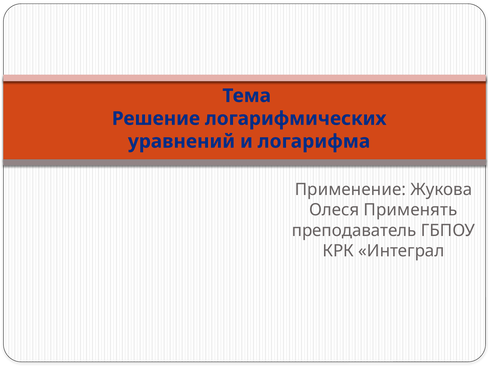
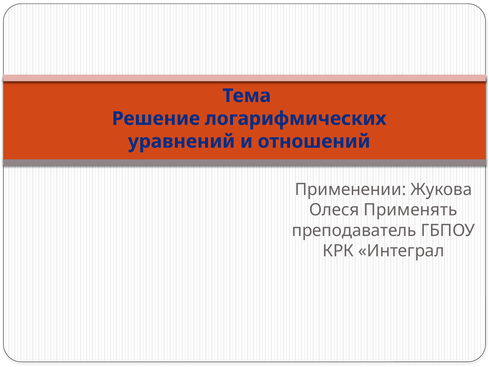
логарифма: логарифма -> отношений (314, 141)
Применение: Применение -> Применении (350, 190)
